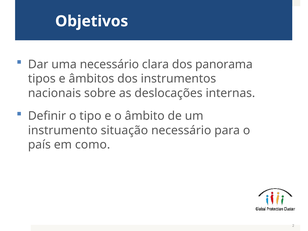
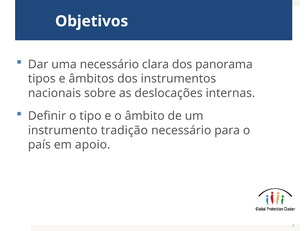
situação: situação -> tradição (124, 130)
como: como -> apoio (93, 145)
